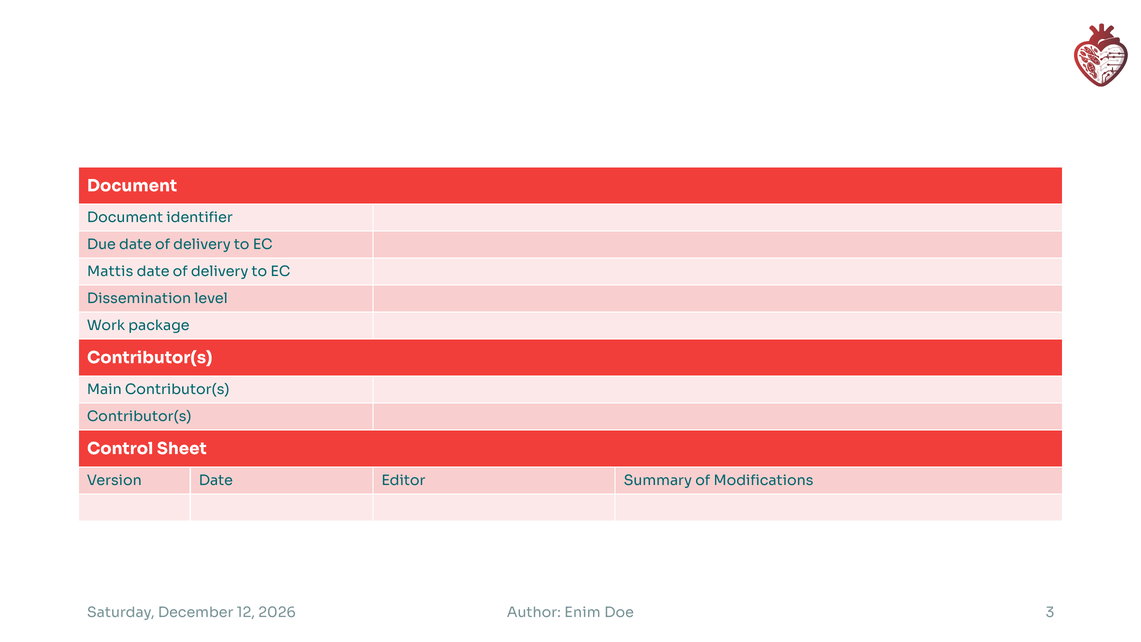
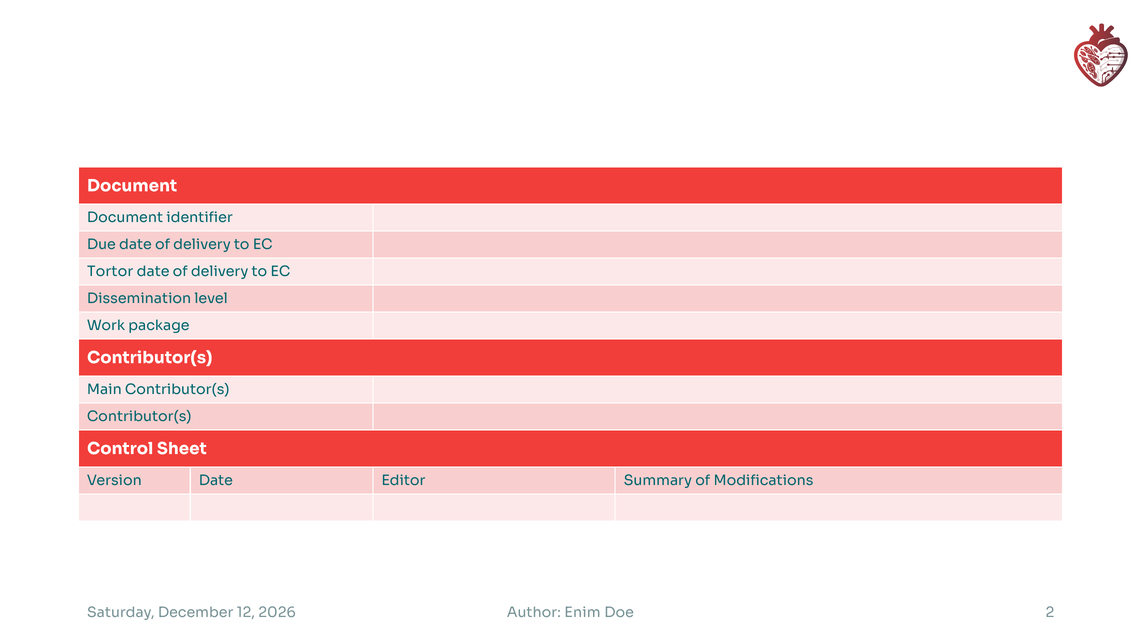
Mattis: Mattis -> Tortor (110, 271)
3: 3 -> 2 (1050, 613)
